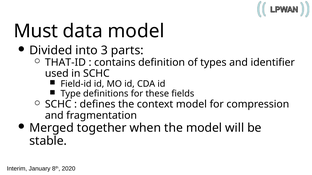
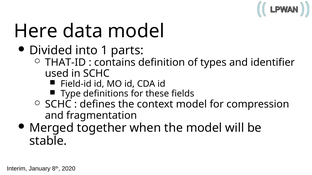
Must: Must -> Here (36, 31)
3: 3 -> 1 (104, 51)
